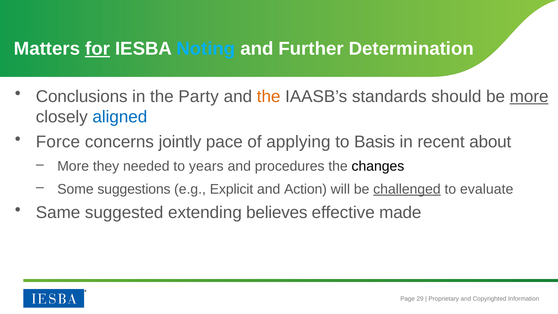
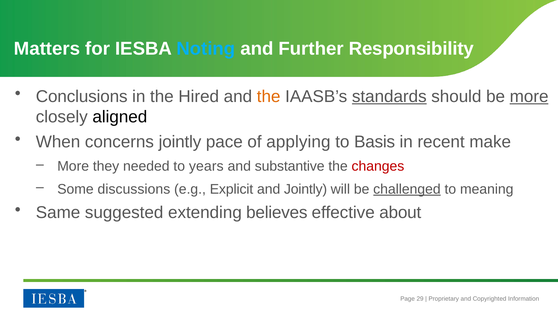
for underline: present -> none (98, 49)
Determination: Determination -> Responsibility (411, 49)
Party: Party -> Hired (199, 96)
standards underline: none -> present (389, 96)
aligned colour: blue -> black (120, 117)
Force: Force -> When (58, 142)
about: about -> make (490, 142)
procedures: procedures -> substantive (290, 166)
changes colour: black -> red (378, 166)
suggestions: suggestions -> discussions (134, 189)
and Action: Action -> Jointly (306, 189)
evaluate: evaluate -> meaning (487, 189)
made: made -> about (400, 213)
